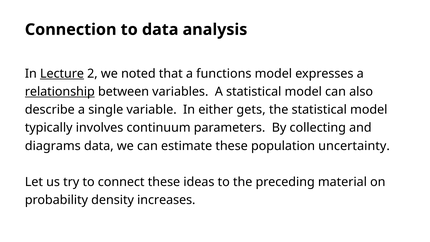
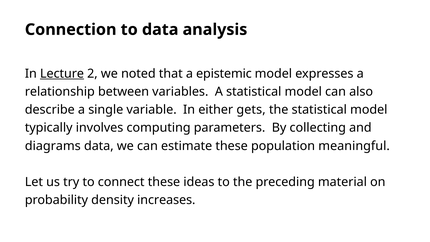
functions: functions -> epistemic (224, 74)
relationship underline: present -> none (60, 92)
continuum: continuum -> computing (159, 128)
uncertainty: uncertainty -> meaningful (354, 146)
